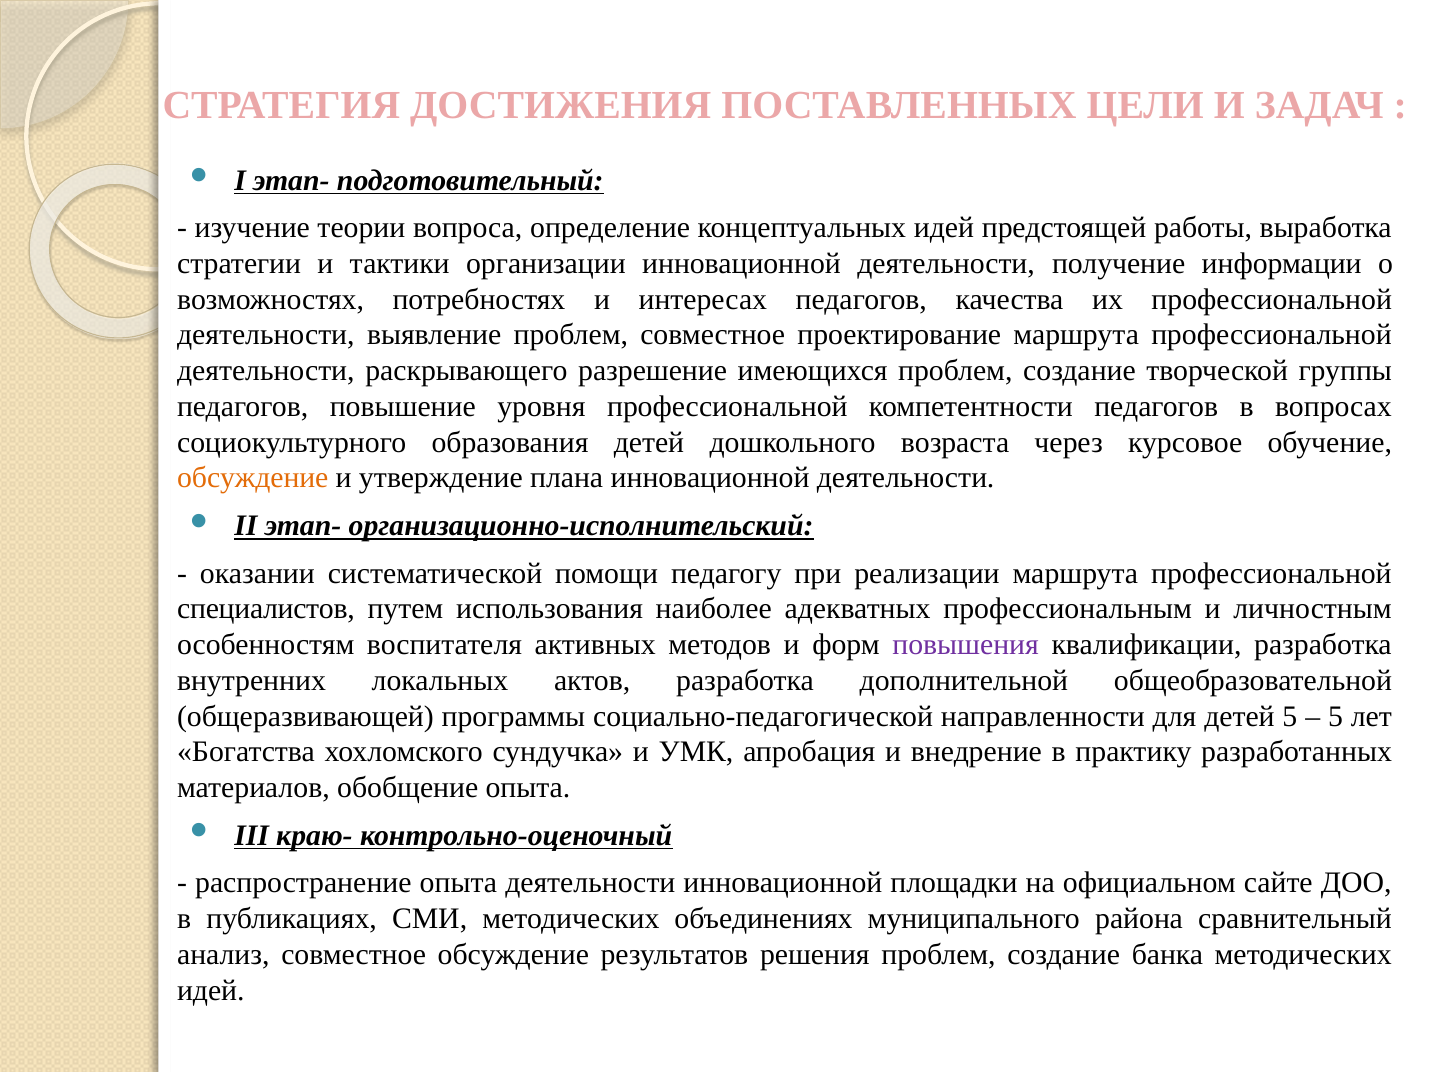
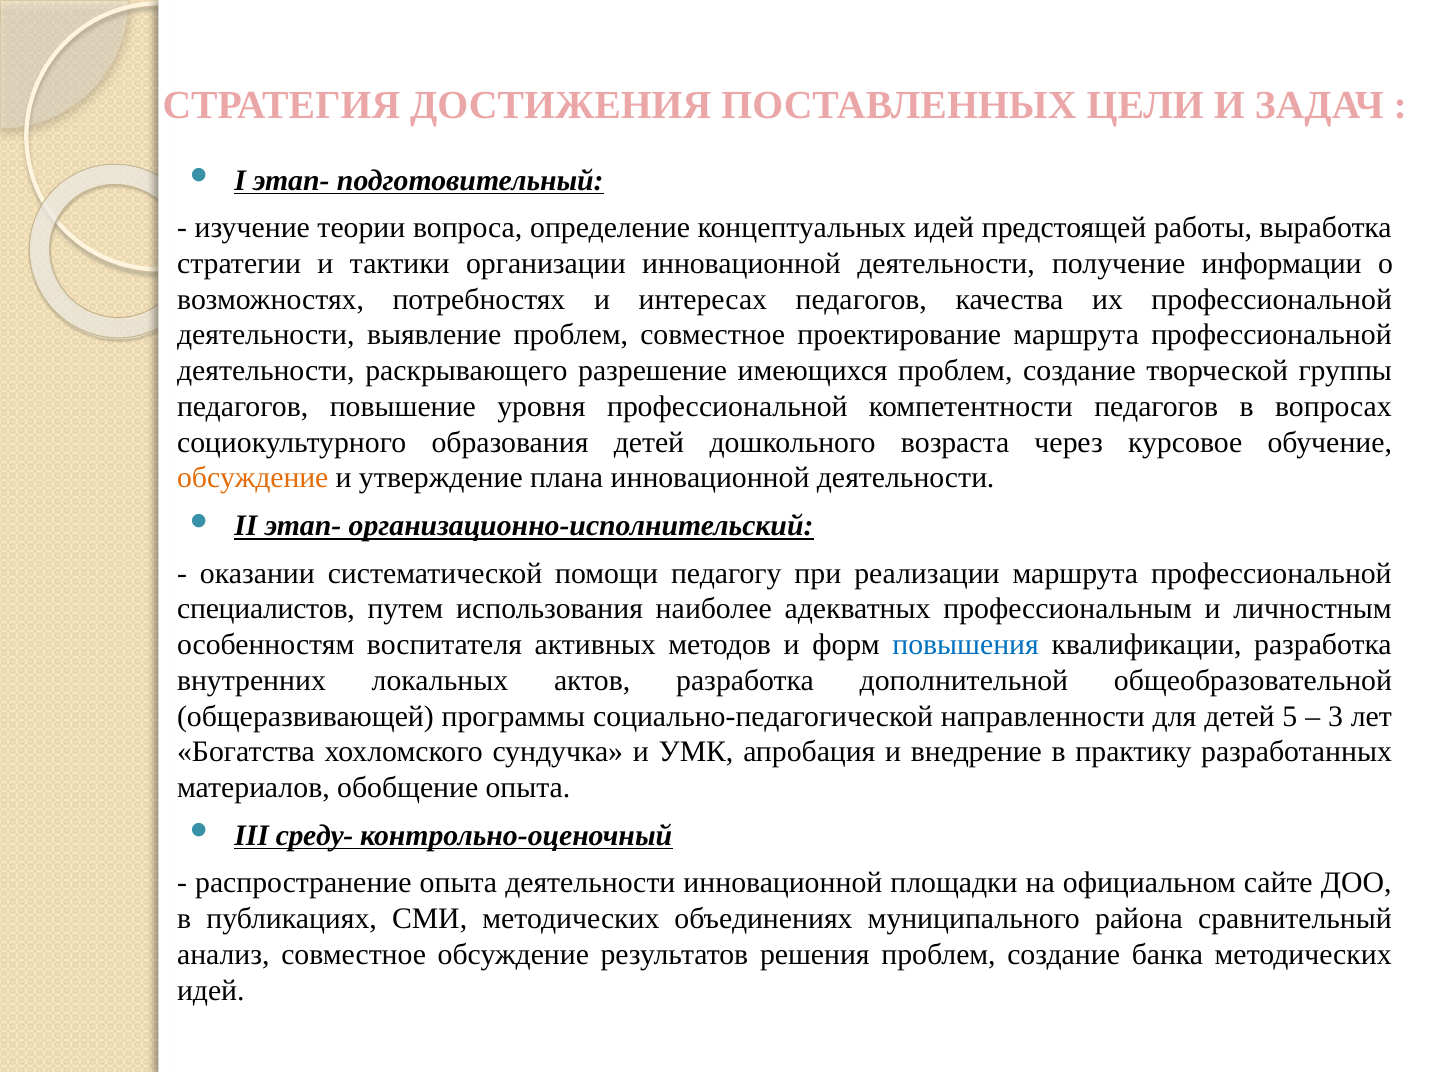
повышения colour: purple -> blue (966, 645)
5: 5 -> 3 (1336, 716)
краю-: краю- -> среду- (315, 835)
